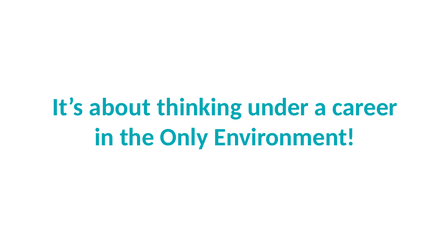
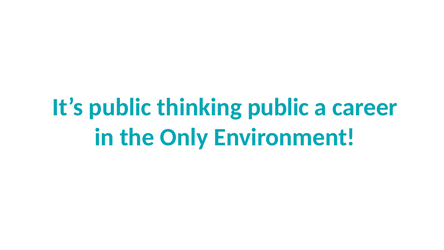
It’s about: about -> public (120, 107)
thinking under: under -> public (278, 107)
